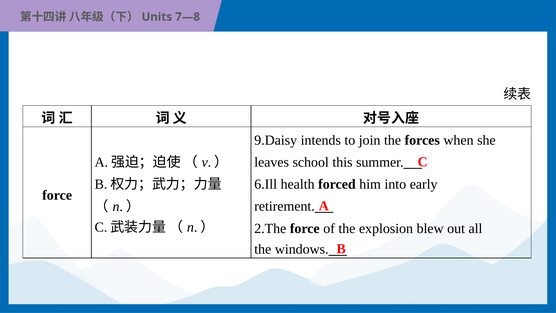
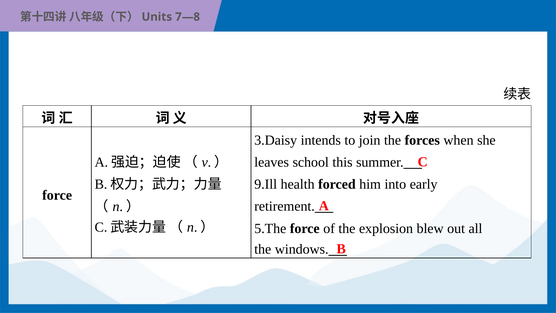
9.Daisy: 9.Daisy -> 3.Daisy (276, 140)
6.Ill: 6.Ill -> 9.Ill (266, 184)
2.The: 2.The -> 5.The (270, 228)
